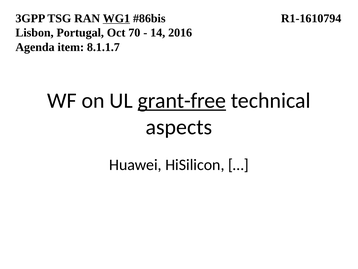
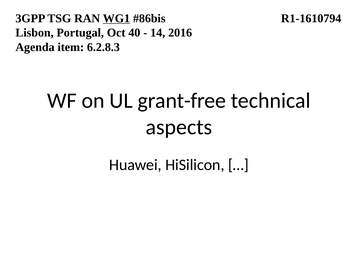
70: 70 -> 40 (134, 33)
8.1.1.7: 8.1.1.7 -> 6.2.8.3 (103, 47)
grant-free underline: present -> none (182, 101)
